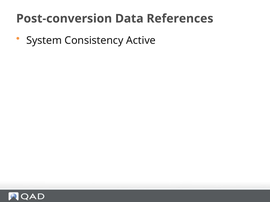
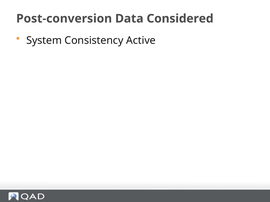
References: References -> Considered (180, 19)
